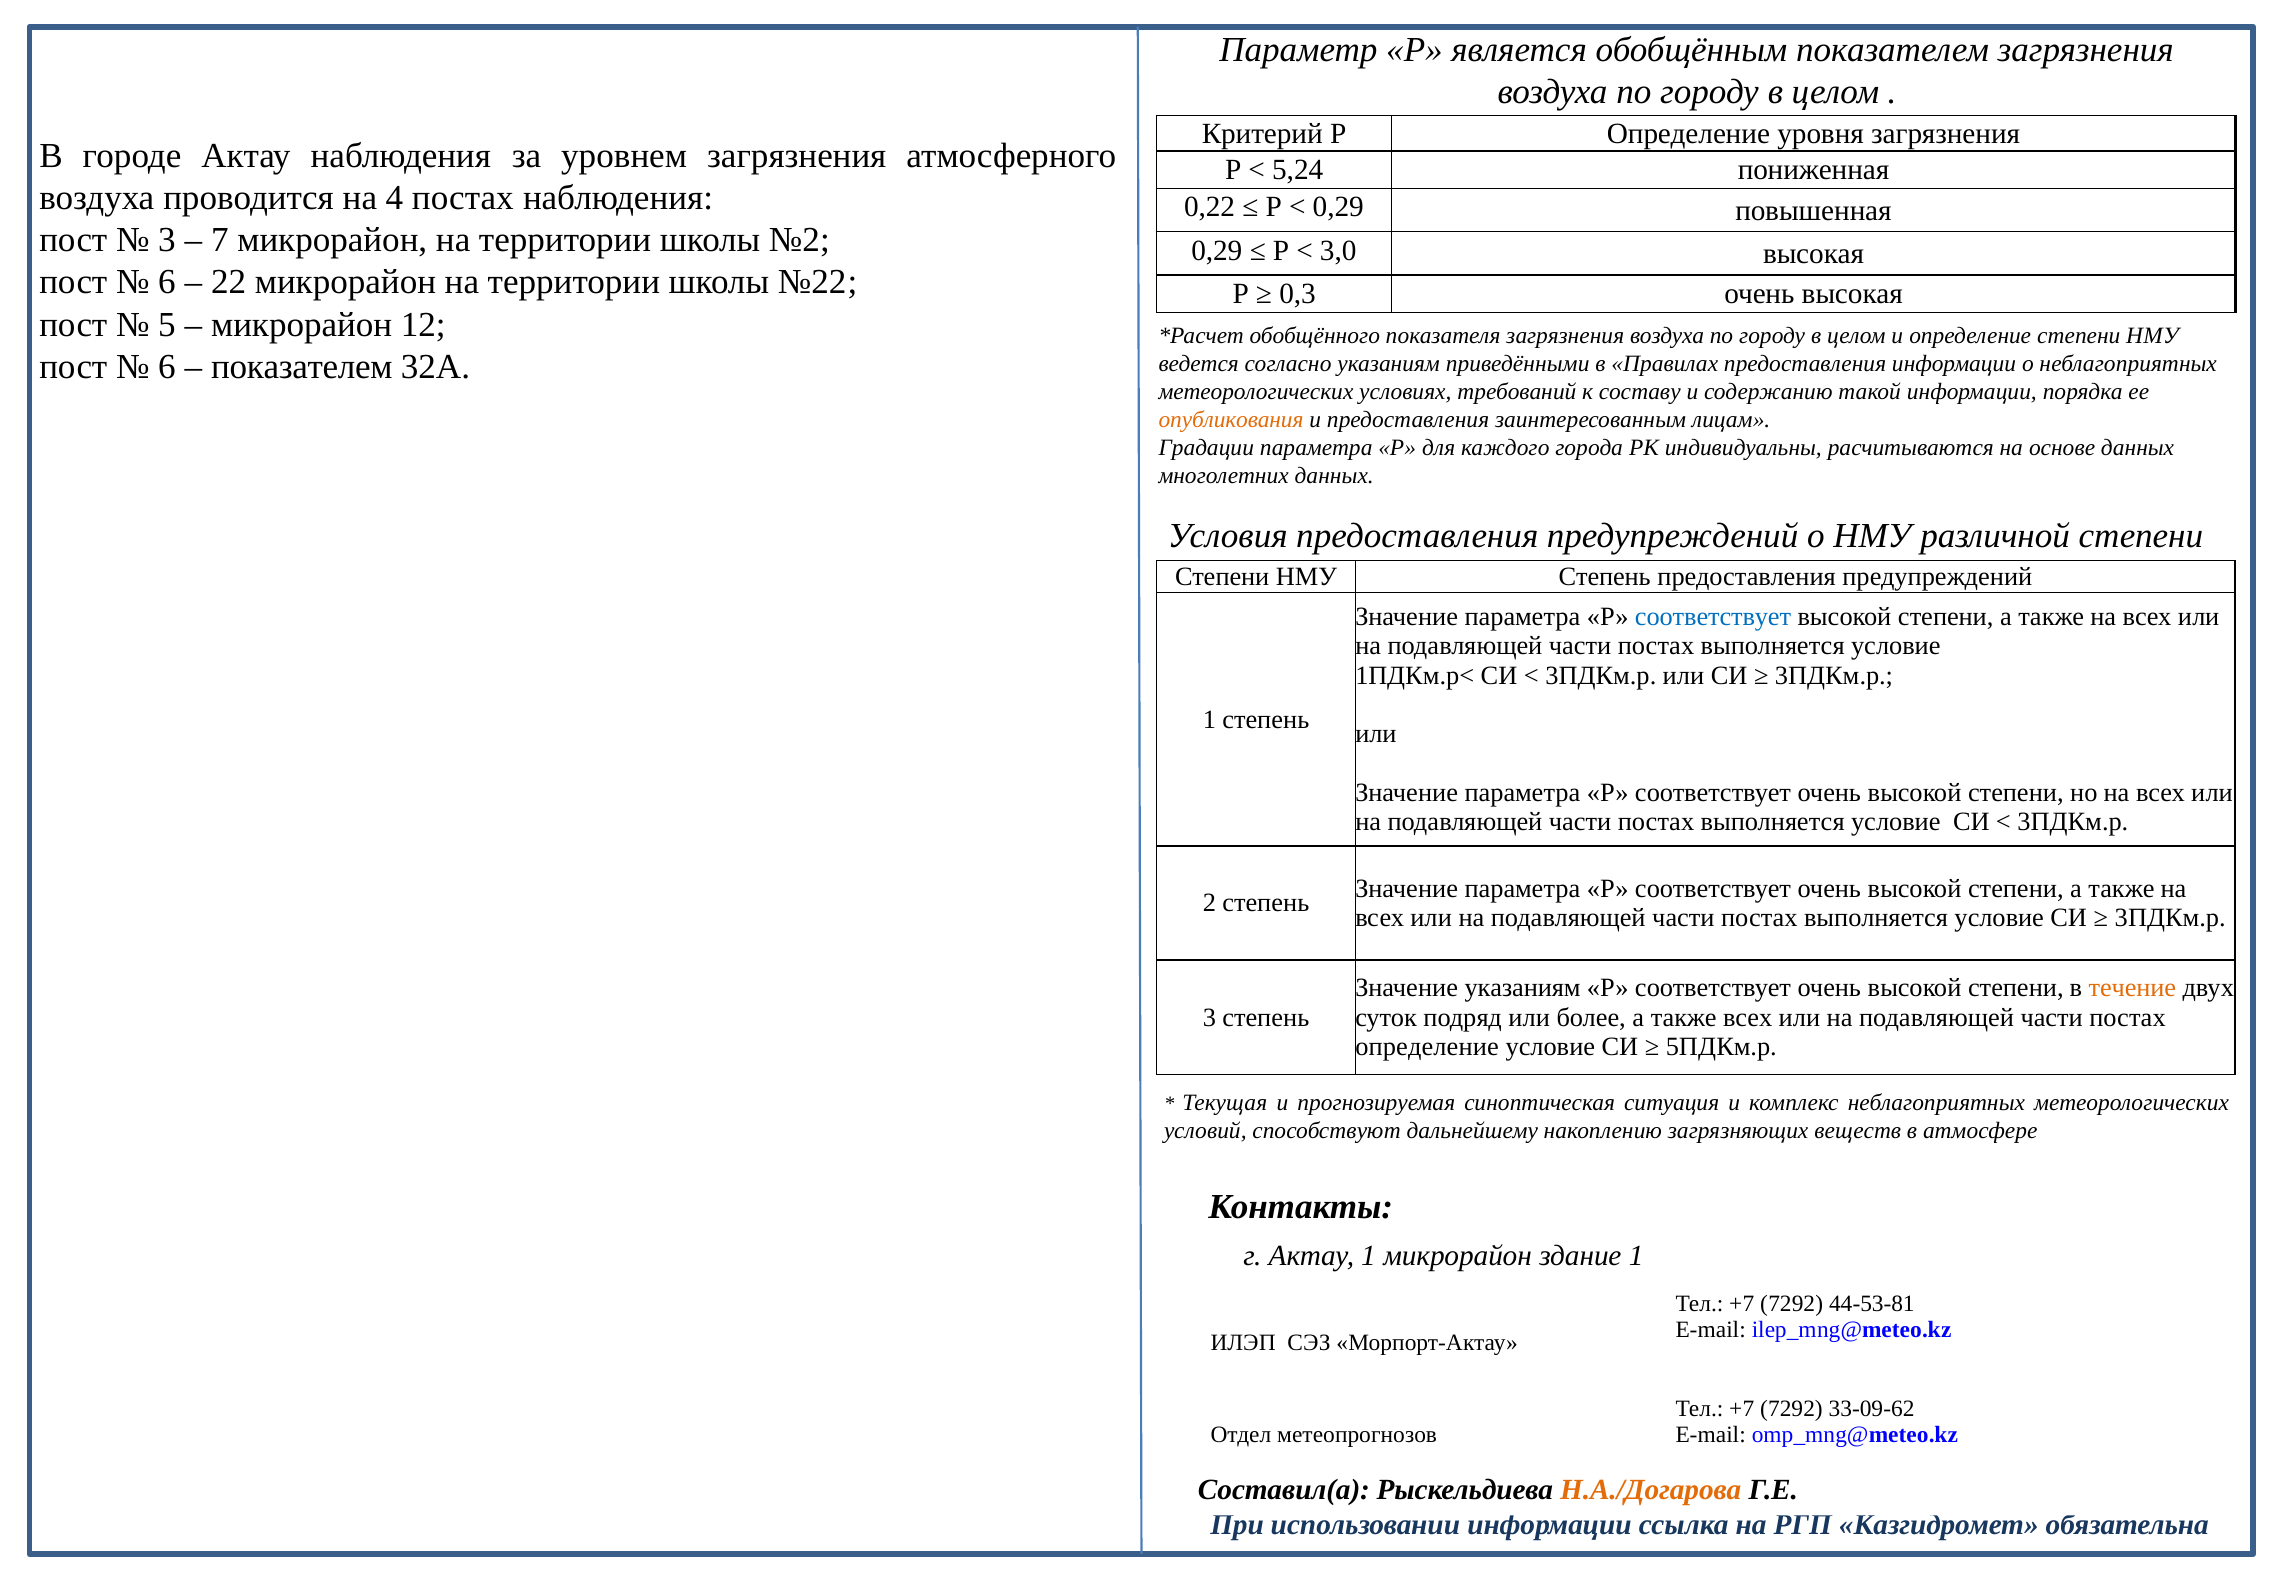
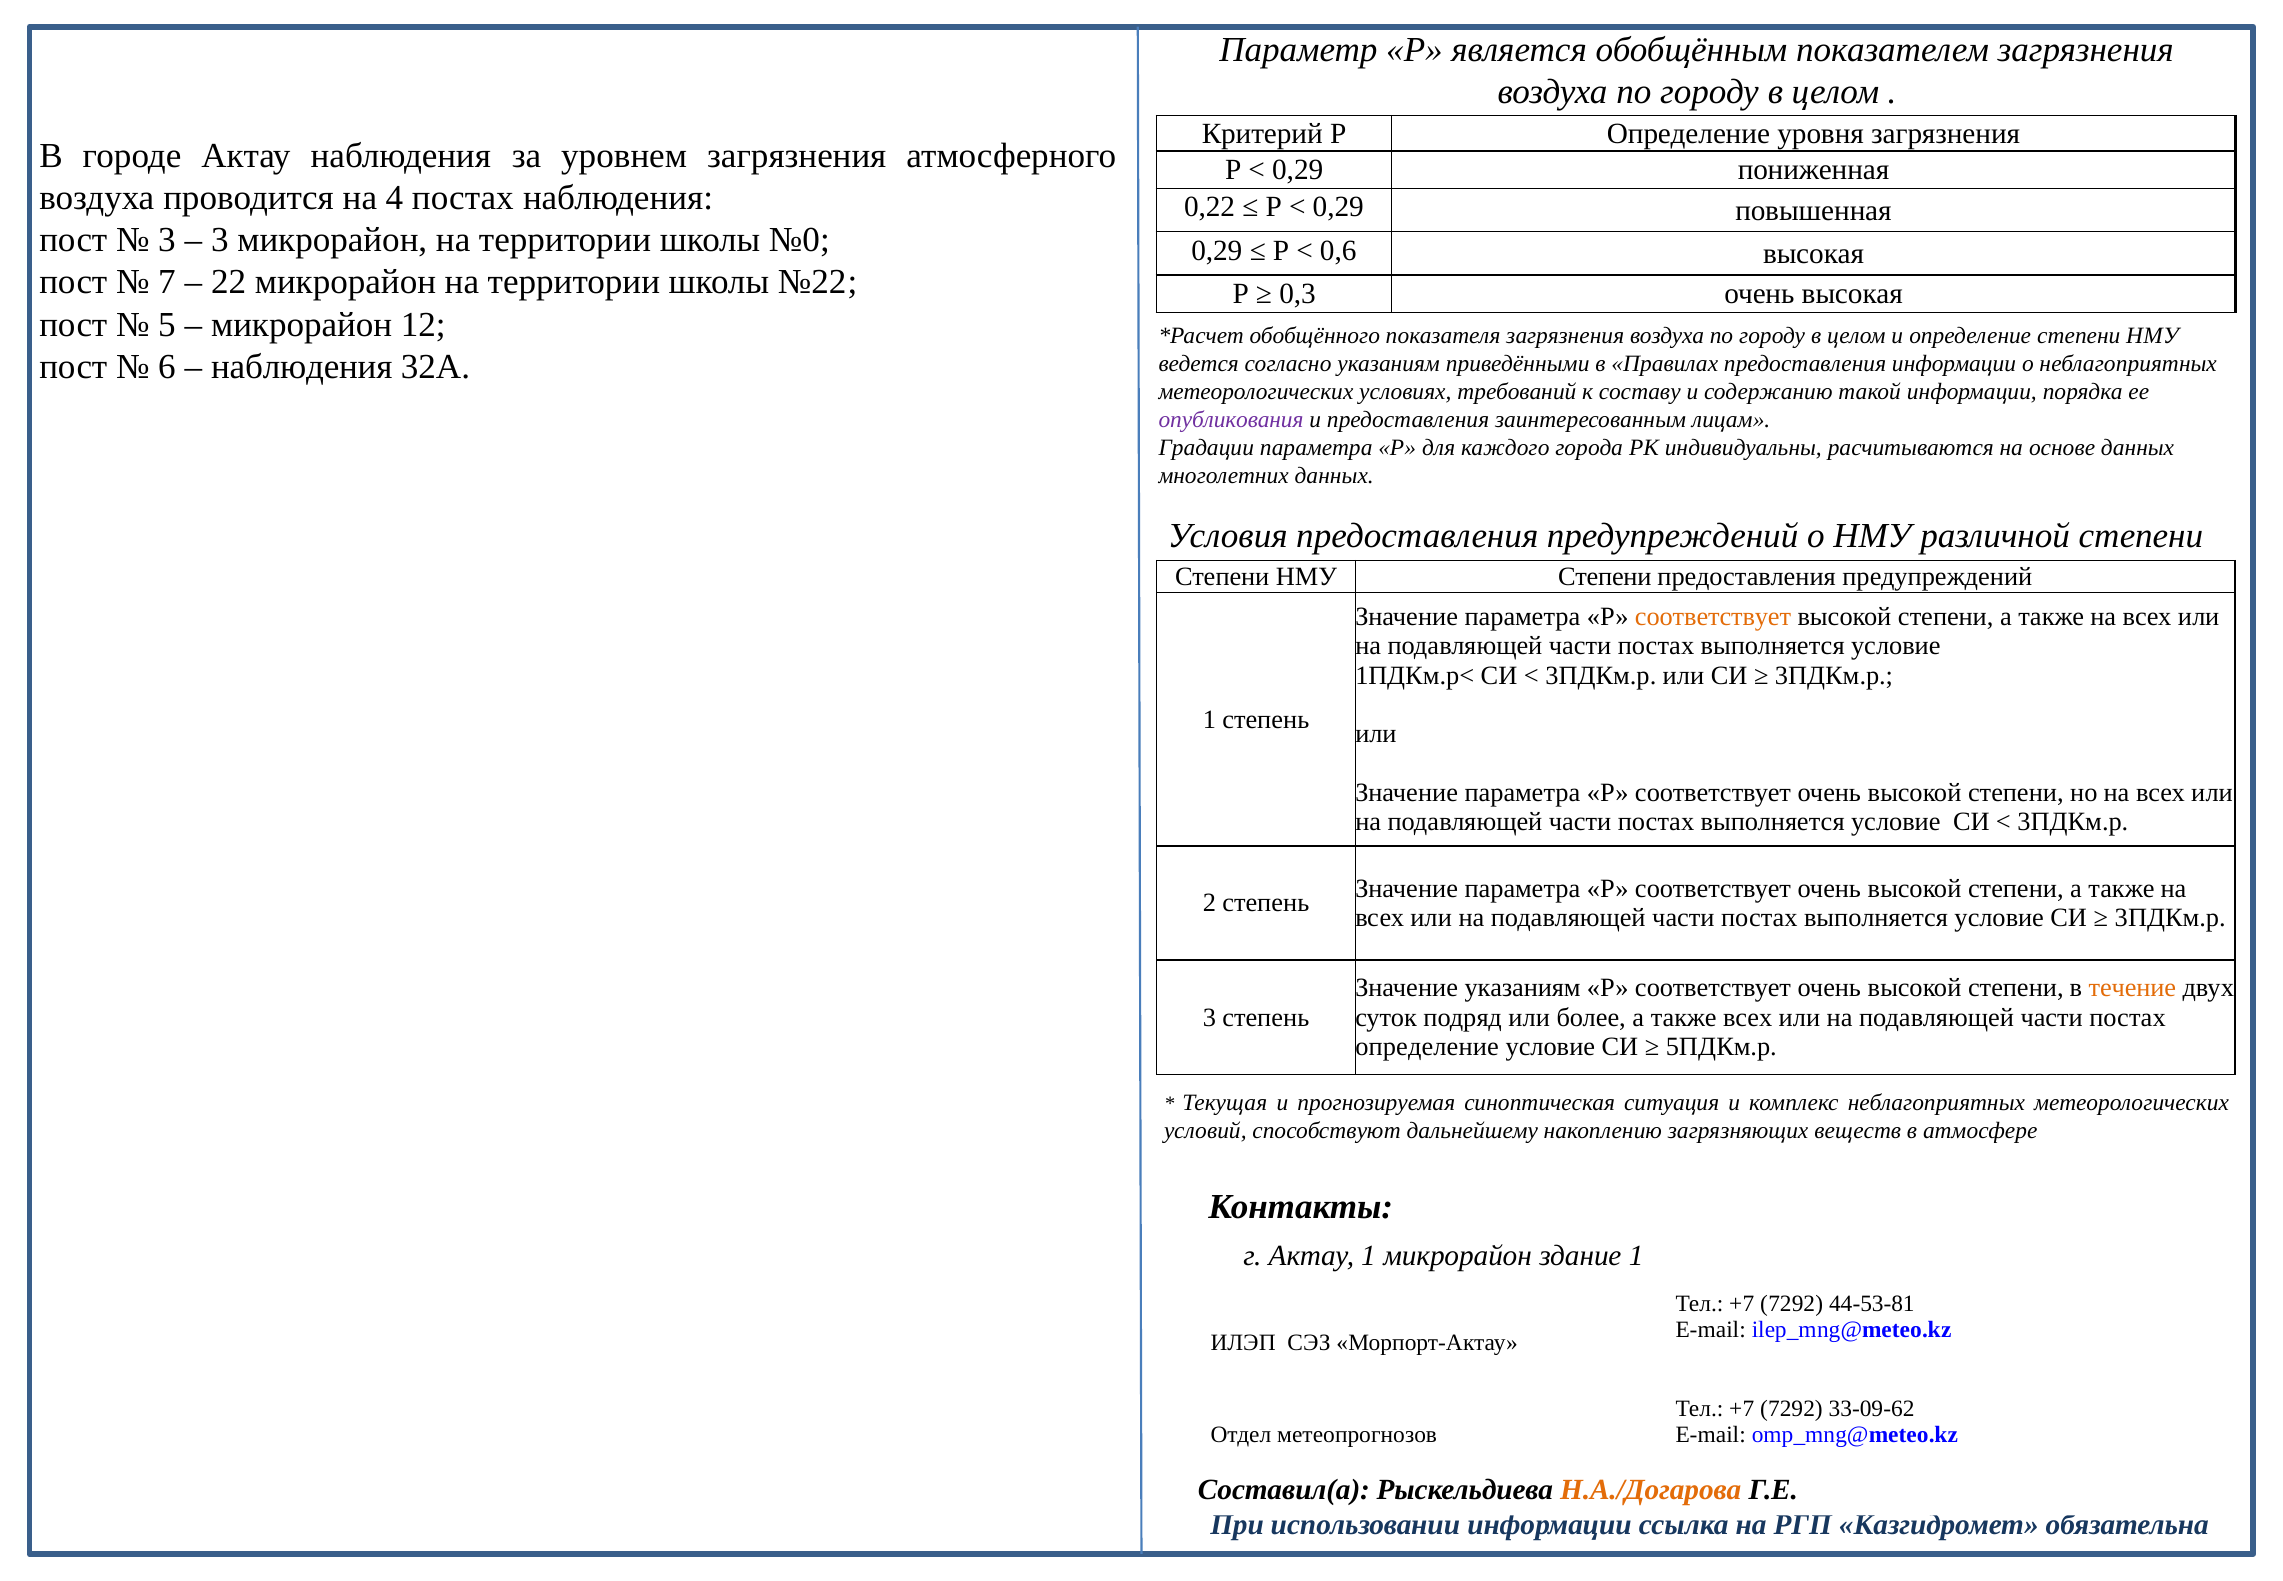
5,24: 5,24 -> 0,29 (1298, 169)
7: 7 -> 3 (220, 240)
№2: №2 -> №0 (799, 240)
3,0: 3,0 -> 0,6 (1338, 250)
6: 6 -> 7 (167, 282)
показателем: показателем -> наблюдения (302, 367)
опубликования colour: orange -> purple (1231, 419)
НМУ Степень: Степень -> Степени (1605, 576)
соответствует colour: blue -> orange (1713, 617)
